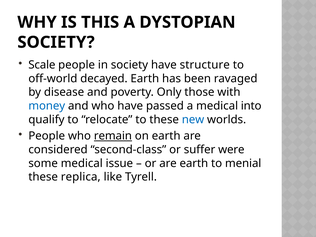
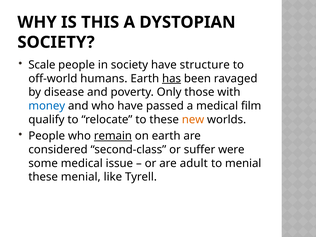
decayed: decayed -> humans (104, 79)
has underline: none -> present (172, 79)
into: into -> film (251, 106)
new colour: blue -> orange (193, 120)
are earth: earth -> adult (194, 163)
these replica: replica -> menial (81, 177)
